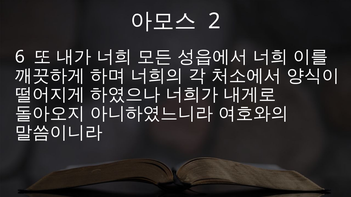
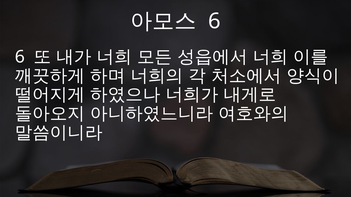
2: 2 -> 6 (214, 21)
